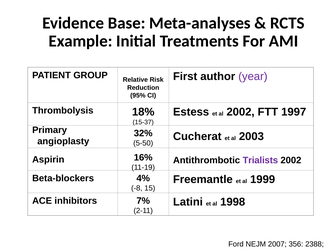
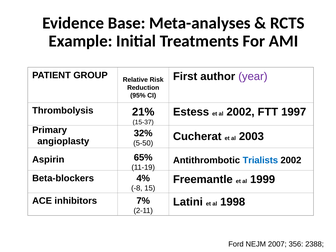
18%: 18% -> 21% (143, 112)
16%: 16% -> 65% (143, 157)
Trialists colour: purple -> blue (260, 160)
